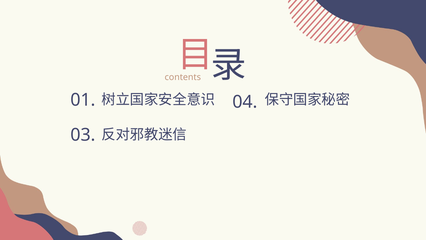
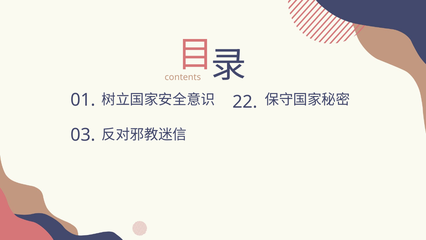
04: 04 -> 22 (245, 102)
